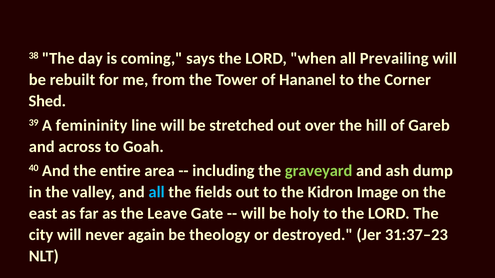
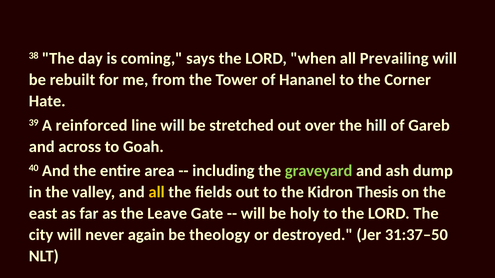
Shed: Shed -> Hate (47, 101)
femininity: femininity -> reinforced (92, 125)
all colour: light blue -> yellow (157, 192)
Image: Image -> Thesis (377, 192)
31:37–23: 31:37–23 -> 31:37–50 (416, 235)
